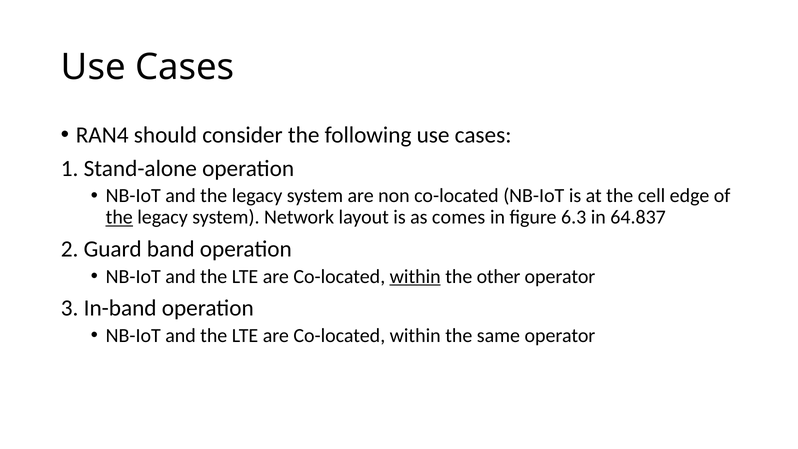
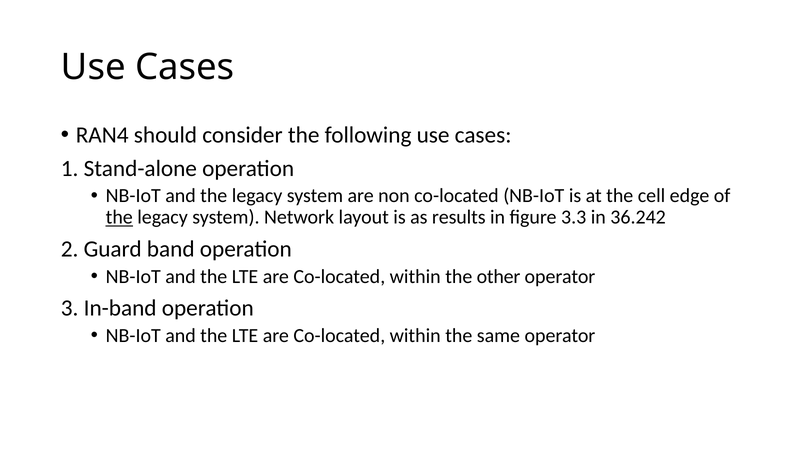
comes: comes -> results (459, 217)
6.3: 6.3 -> 3.3 (574, 217)
64.837: 64.837 -> 36.242 (638, 217)
within underline: present -> none (415, 276)
